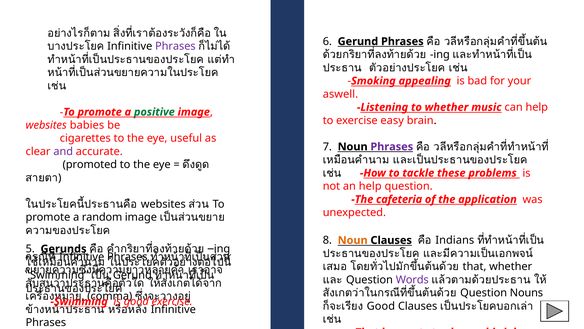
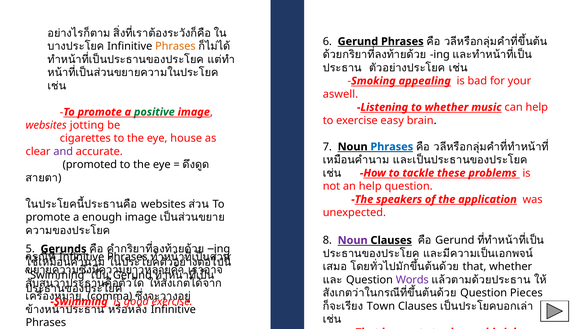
Phrases colour: purple -> orange (175, 46)
babies: babies -> jotting (87, 125)
useful: useful -> house (186, 138)
Phrases colour: purple -> blue (392, 147)
The cafeteria: cafeteria -> speakers (399, 199)
a random: random -> enough (102, 217)
Noun colour: orange -> purple (353, 240)
Indians: Indians -> Gerund (455, 240)
Nouns: Nouns -> Pieces (526, 293)
Good: Good -> Town (381, 306)
